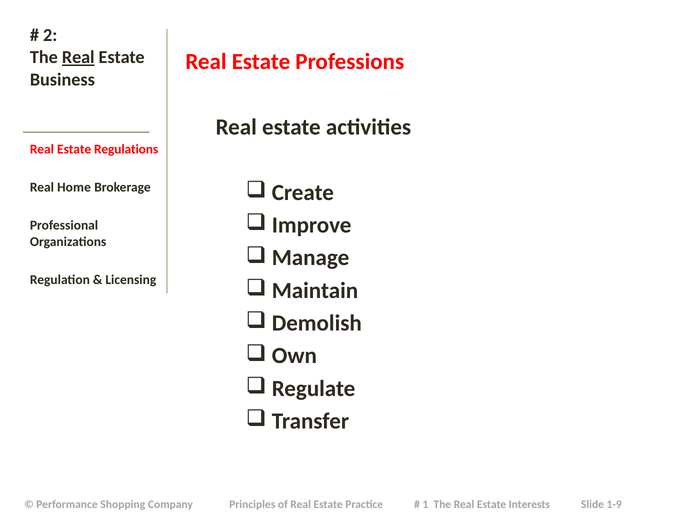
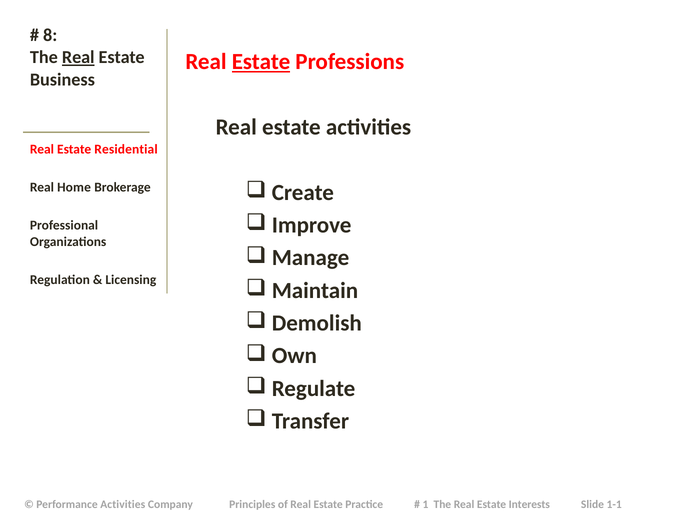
2: 2 -> 8 (50, 35)
Estate underline: none -> present (261, 62)
Regulations: Regulations -> Residential (126, 149)
Performance Shopping: Shopping -> Activities (123, 505)
1-9: 1-9 -> 1-1 (614, 505)
